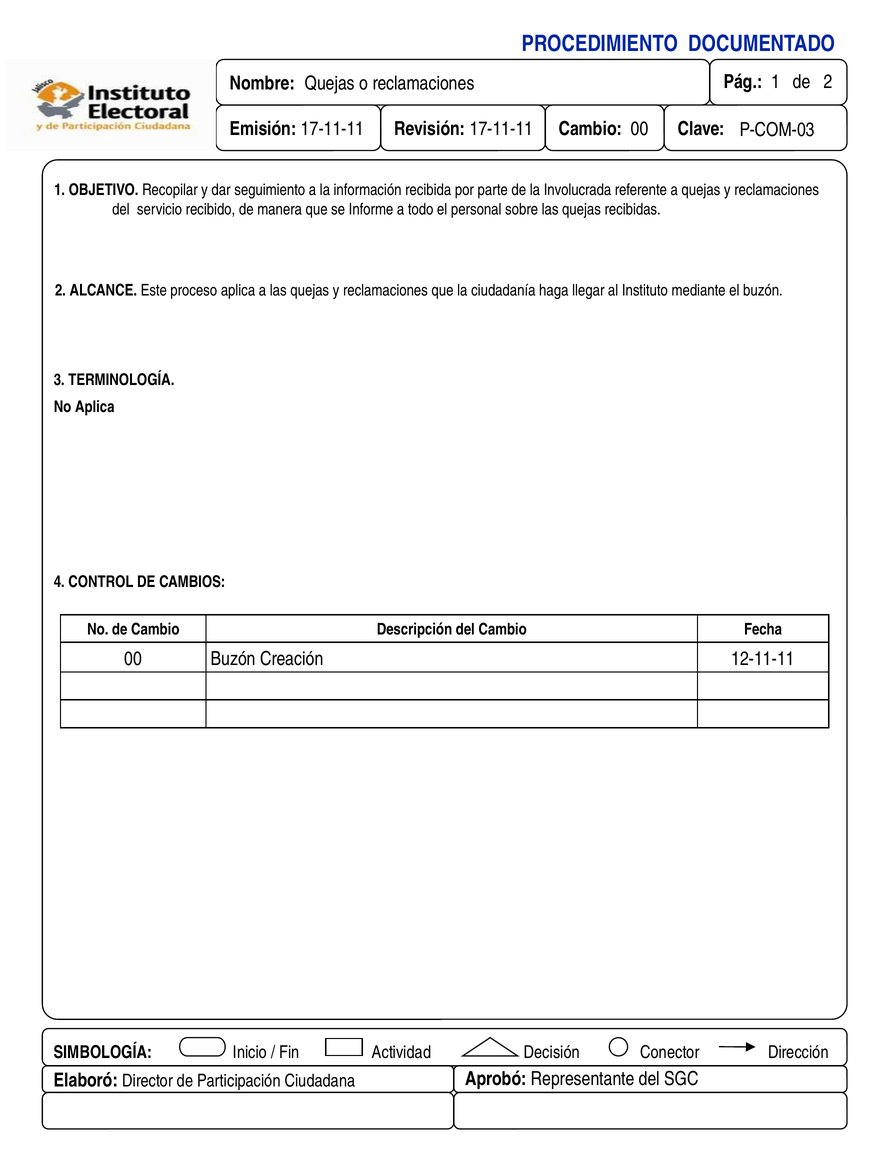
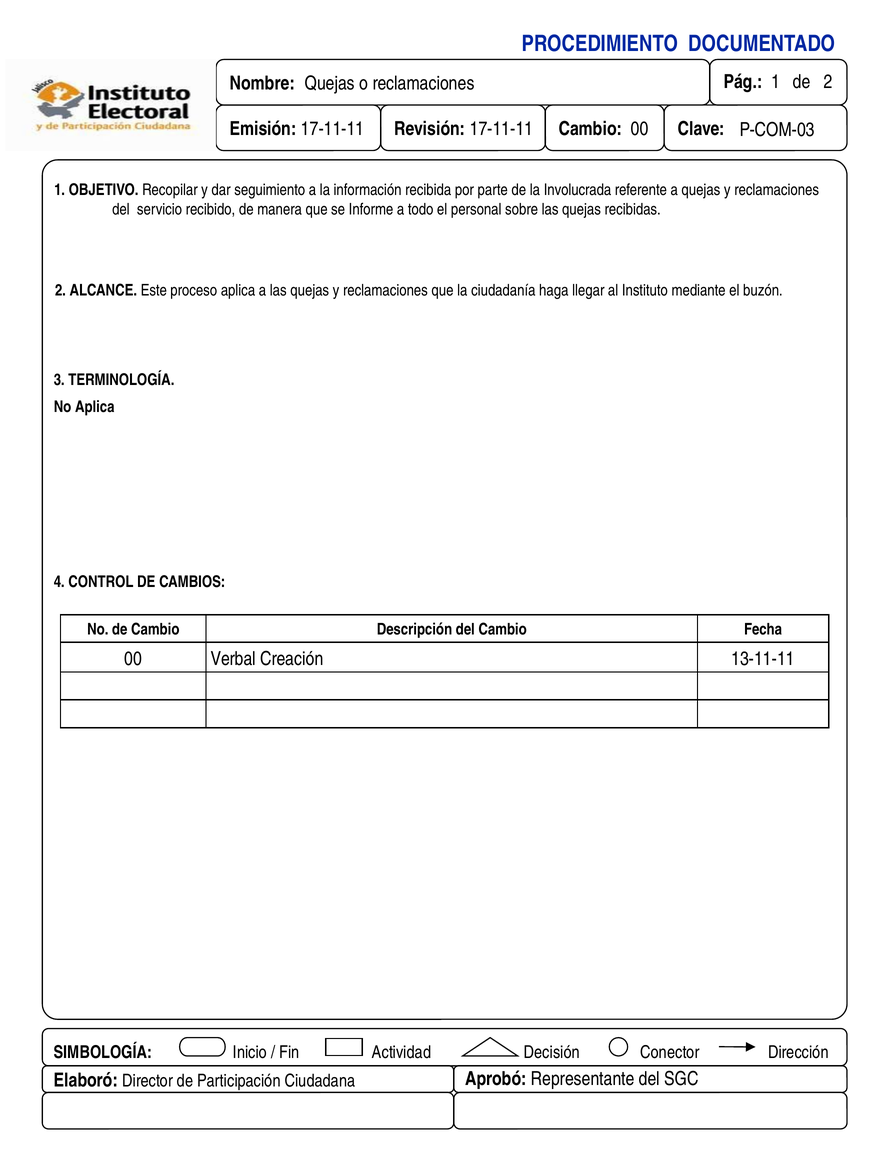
00 Buzón: Buzón -> Verbal (233, 659)
12-11-11: 12-11-11 -> 13-11-11 (763, 659)
